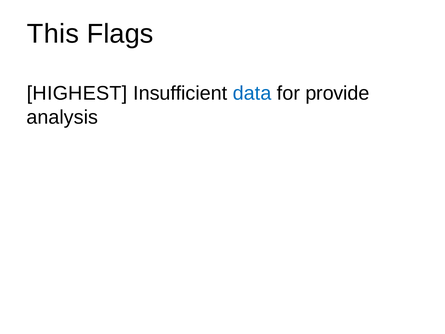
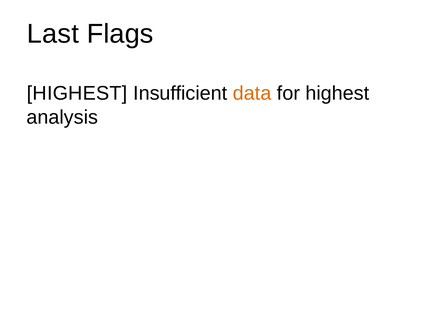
This: This -> Last (53, 34)
data colour: blue -> orange (252, 93)
for provide: provide -> highest (337, 93)
